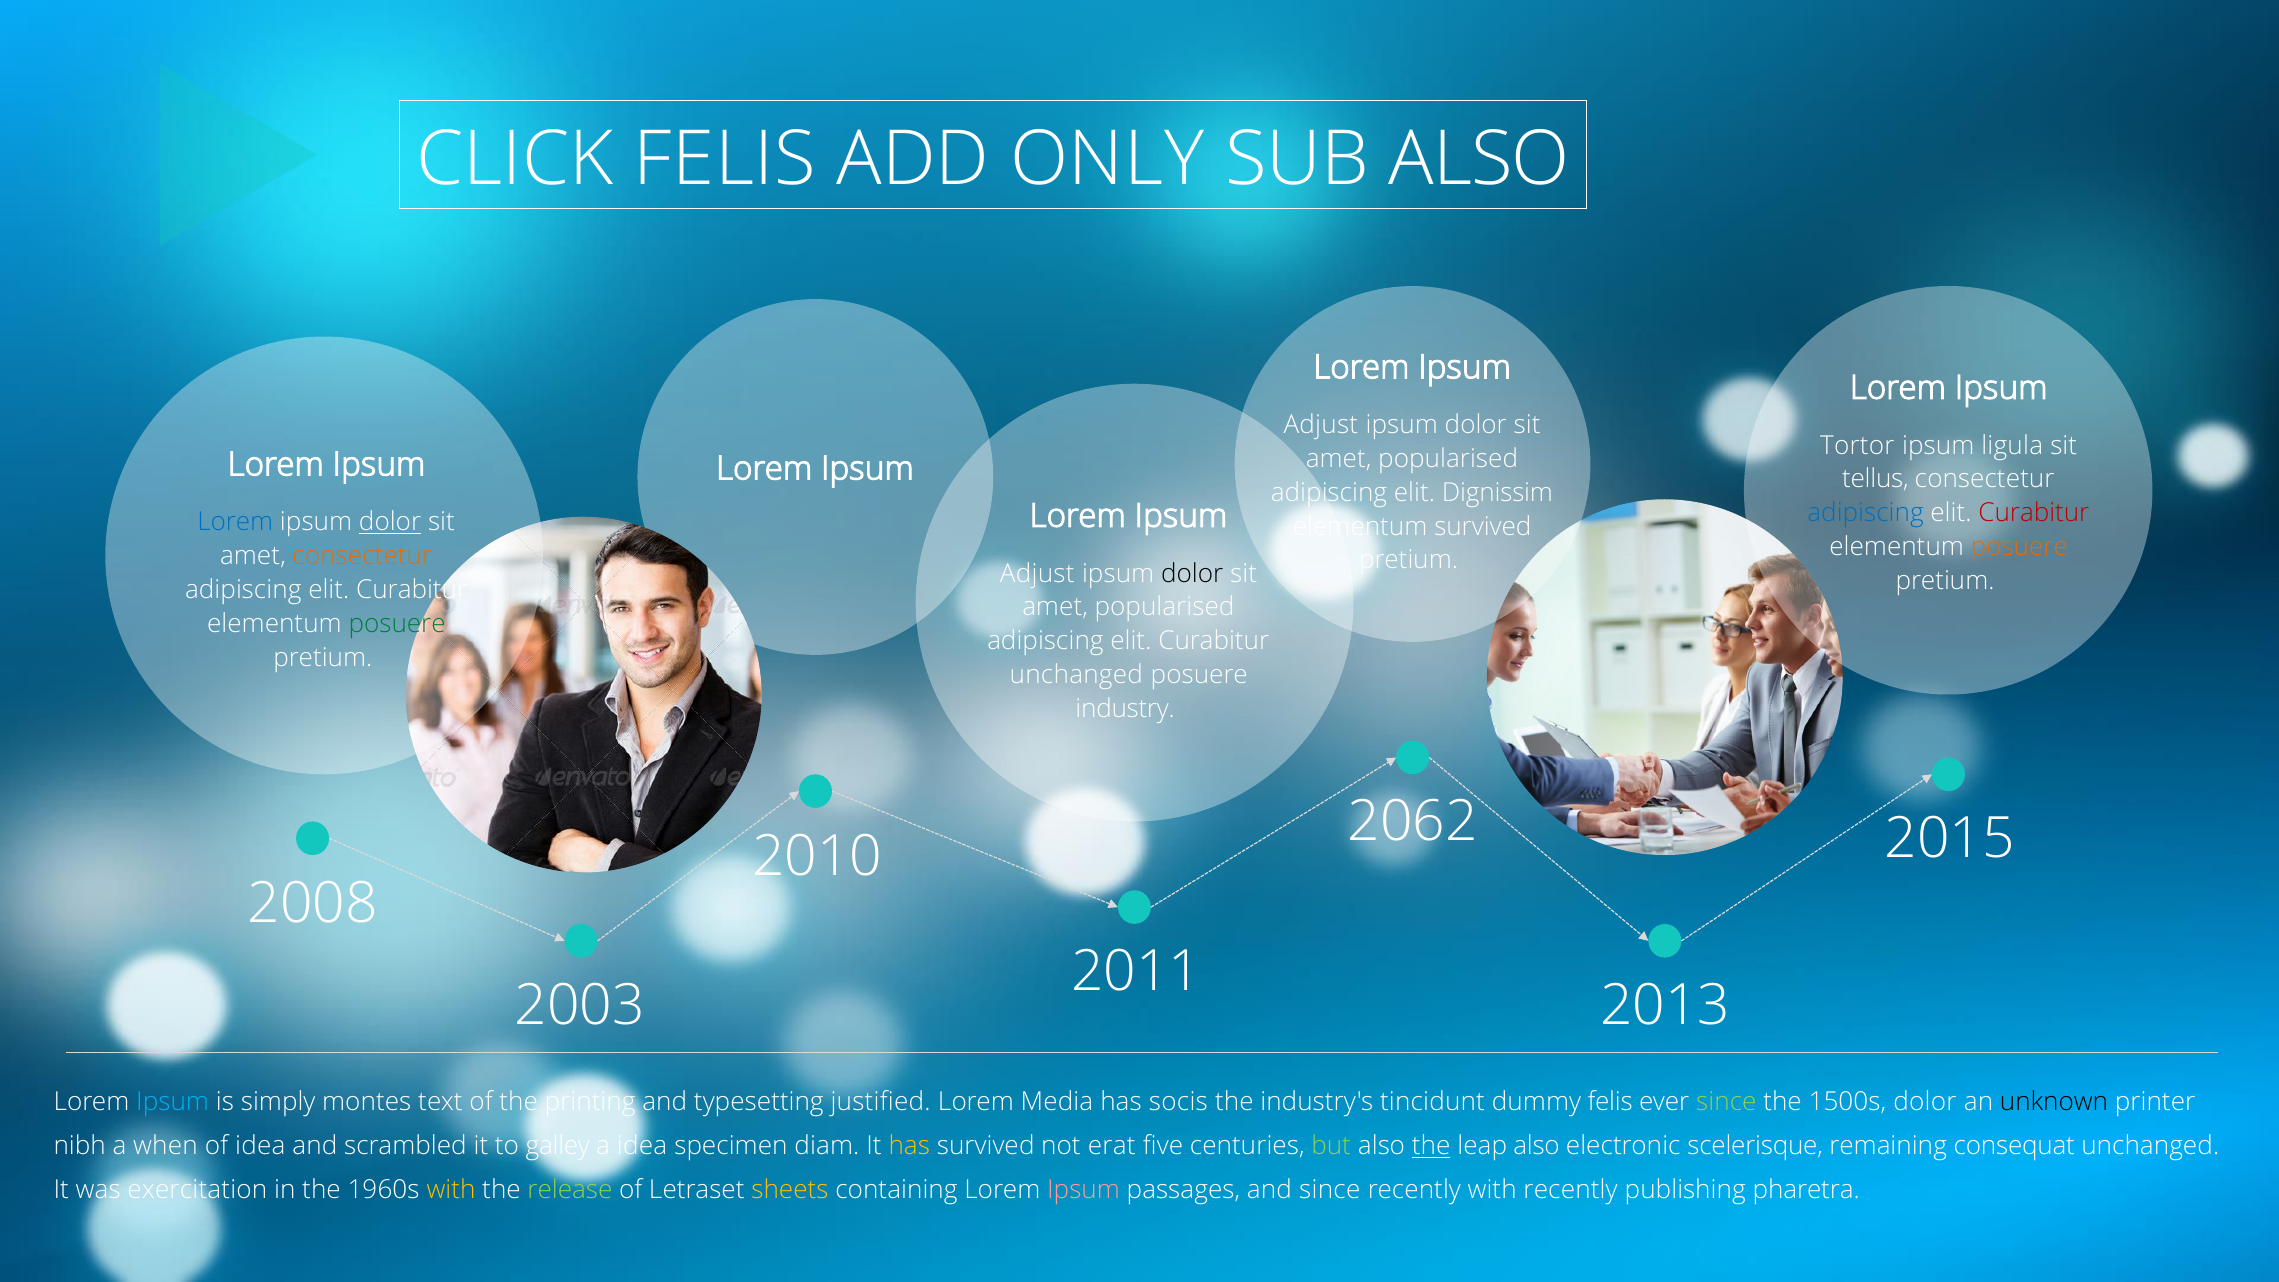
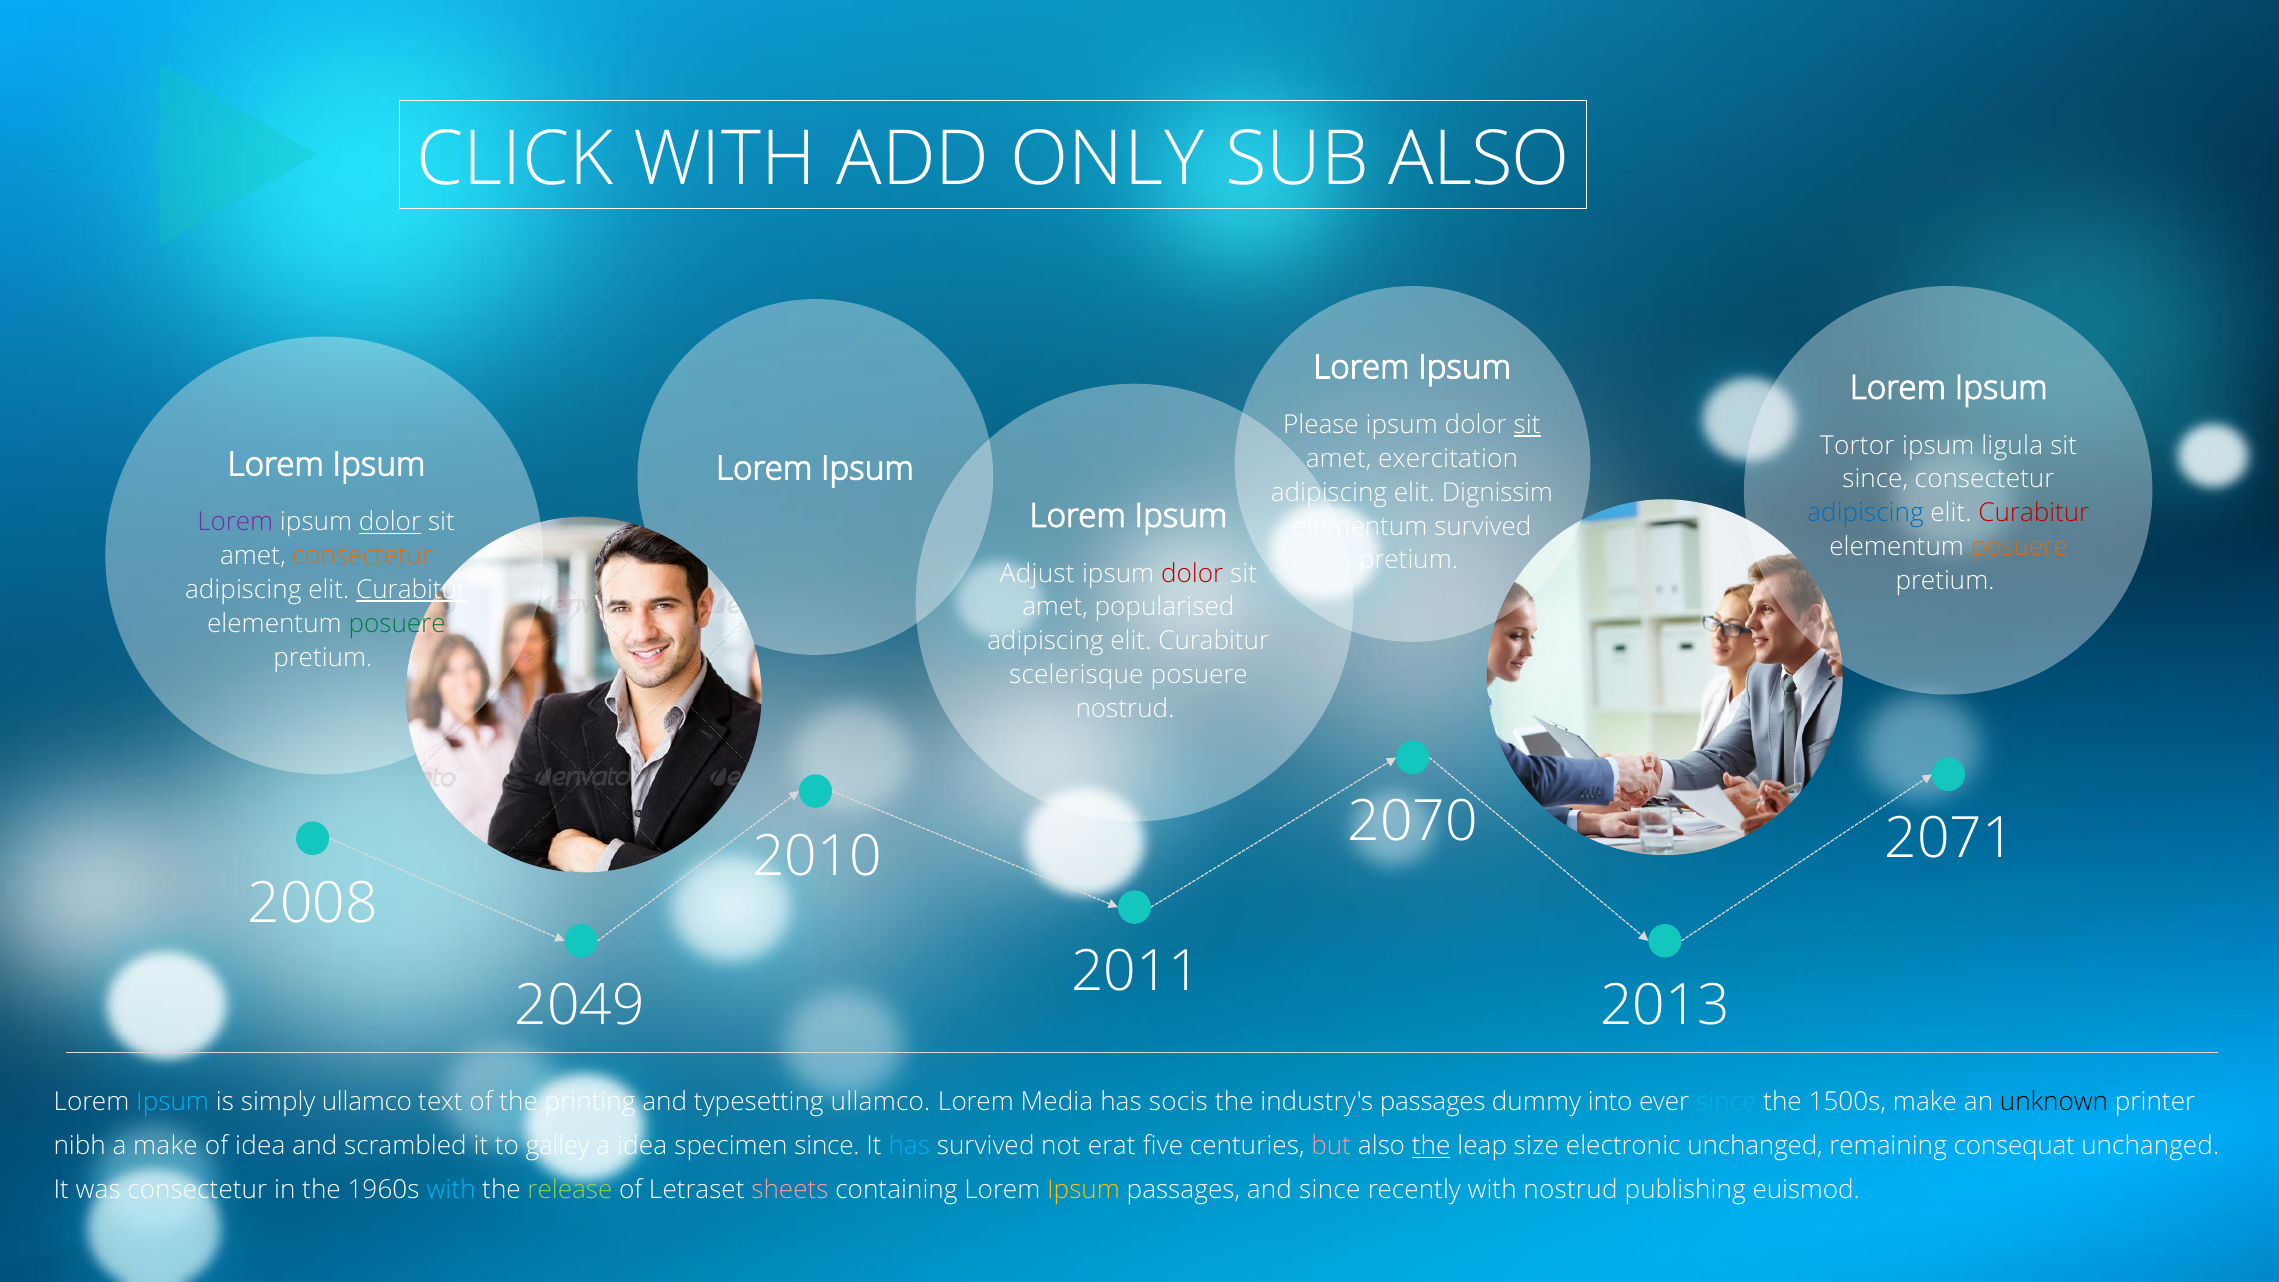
CLICK FELIS: FELIS -> WITH (725, 159)
Adjust: Adjust -> Please (1321, 425)
sit underline: none -> present (1527, 425)
popularised: popularised -> exercitation (1448, 459)
tellus: tellus -> since (1875, 479)
Lorem colour: blue -> purple (235, 522)
dolor colour: black -> red (1192, 573)
Curabitur underline: none -> present (412, 590)
unchanged: unchanged -> scelerisque (1076, 675)
industry: industry -> nostrud (1125, 709)
2062: 2062 -> 2070 (1413, 822)
2015: 2015 -> 2071 (1950, 839)
2003: 2003 -> 2049 (580, 1005)
simply montes: montes -> ullamco (367, 1102)
typesetting justified: justified -> ullamco (881, 1102)
industry's tincidunt: tincidunt -> passages (1433, 1102)
dummy felis: felis -> into (1610, 1102)
since colour: light green -> light blue (1726, 1102)
1500s dolor: dolor -> make (1925, 1102)
a when: when -> make (165, 1146)
specimen diam: diam -> since (827, 1146)
has colour: yellow -> light blue (909, 1146)
but colour: light green -> pink (1331, 1146)
leap also: also -> size (1536, 1146)
electronic scelerisque: scelerisque -> unchanged (1755, 1146)
was exercitation: exercitation -> consectetur (197, 1190)
with colour: yellow -> light blue (451, 1190)
sheets colour: yellow -> pink (790, 1190)
Ipsum colour: pink -> yellow (1083, 1190)
with recently: recently -> nostrud (1571, 1190)
pharetra: pharetra -> euismod (1806, 1190)
